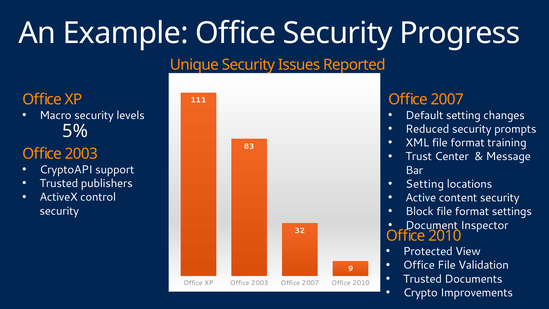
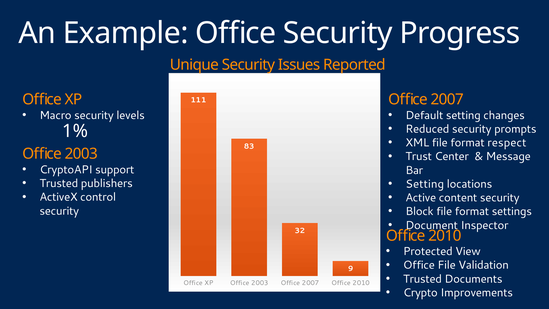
5%: 5% -> 1% (75, 131)
training: training -> respect (507, 143)
